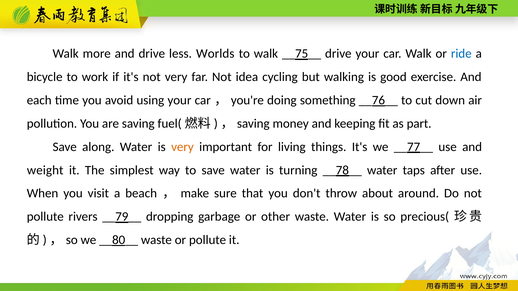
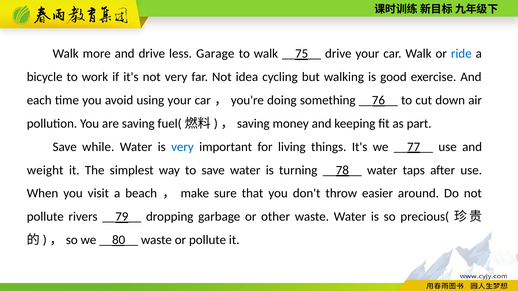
Worlds: Worlds -> Garage (215, 54)
along: along -> while (98, 147)
very colour: orange -> blue (182, 147)
about: about -> easier (378, 194)
